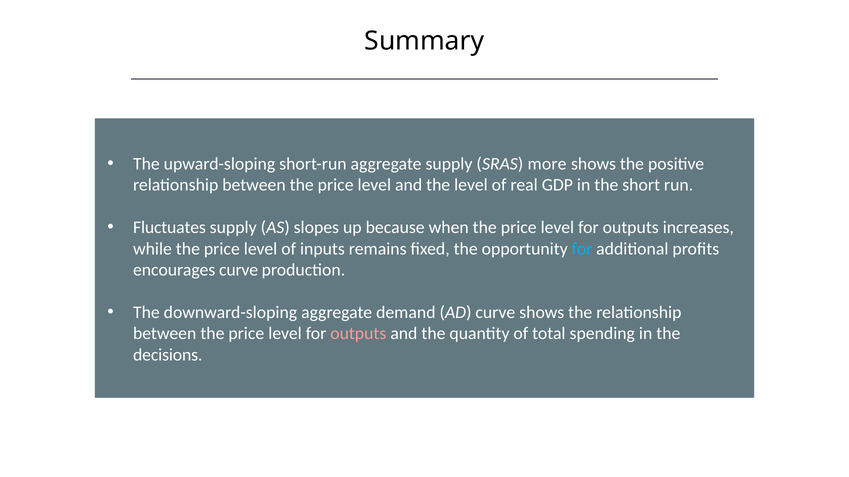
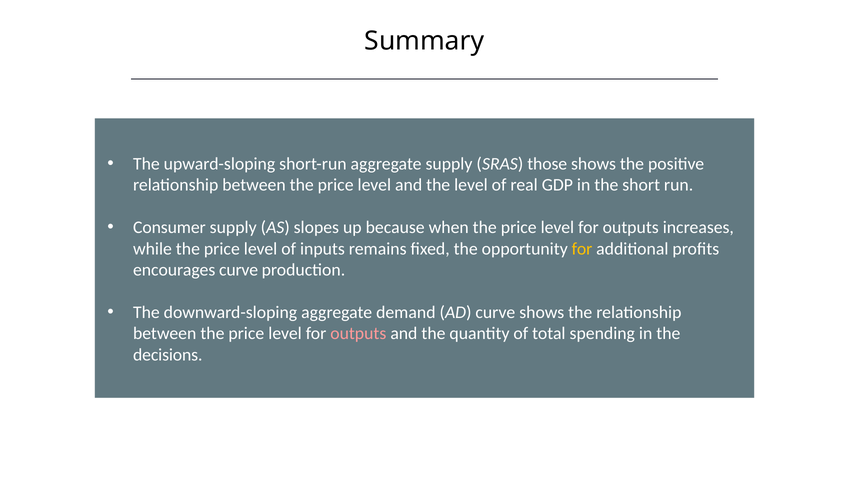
more: more -> those (547, 164)
Fluctuates: Fluctuates -> Consumer (169, 228)
for colour: light blue -> yellow (582, 249)
